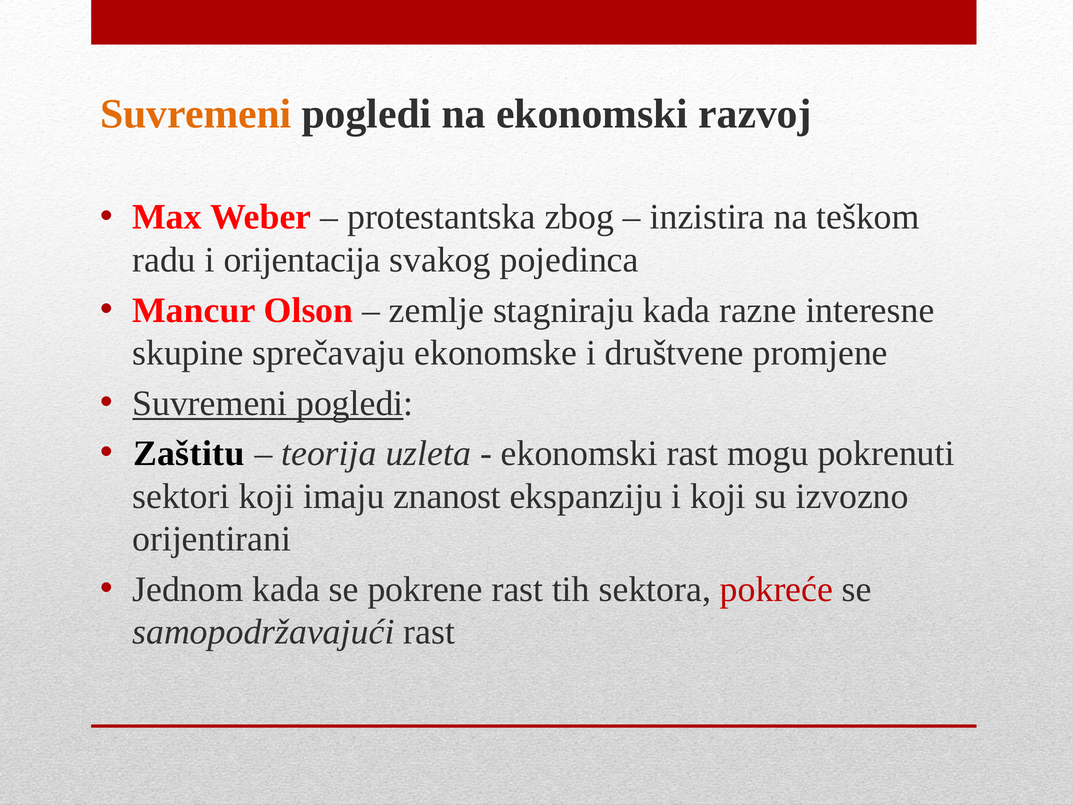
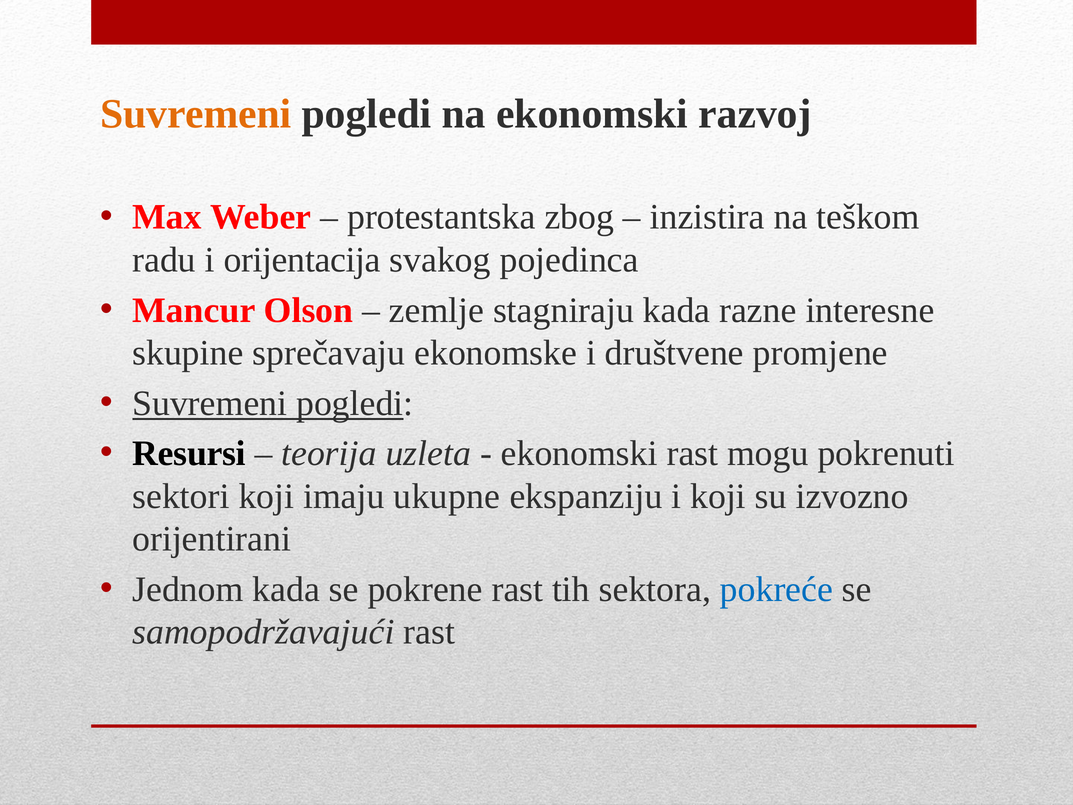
Zaštitu: Zaštitu -> Resursi (189, 453)
znanost: znanost -> ukupne (447, 496)
pokreće colour: red -> blue (776, 589)
